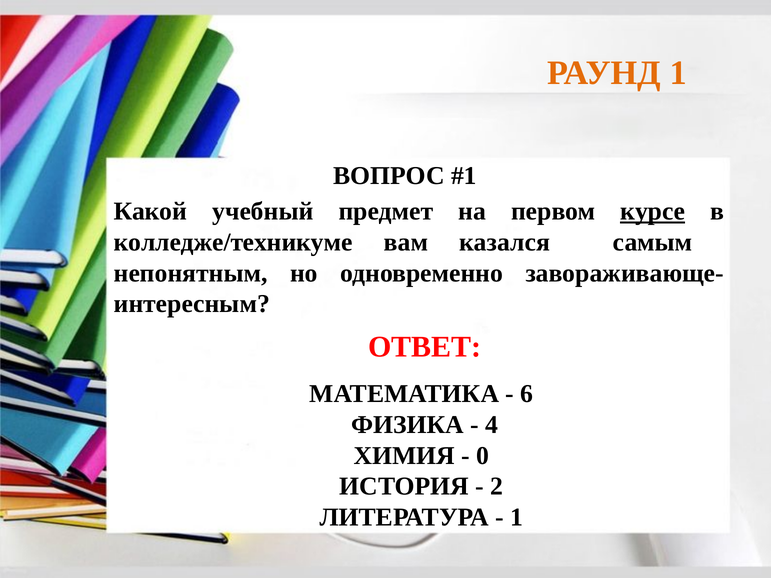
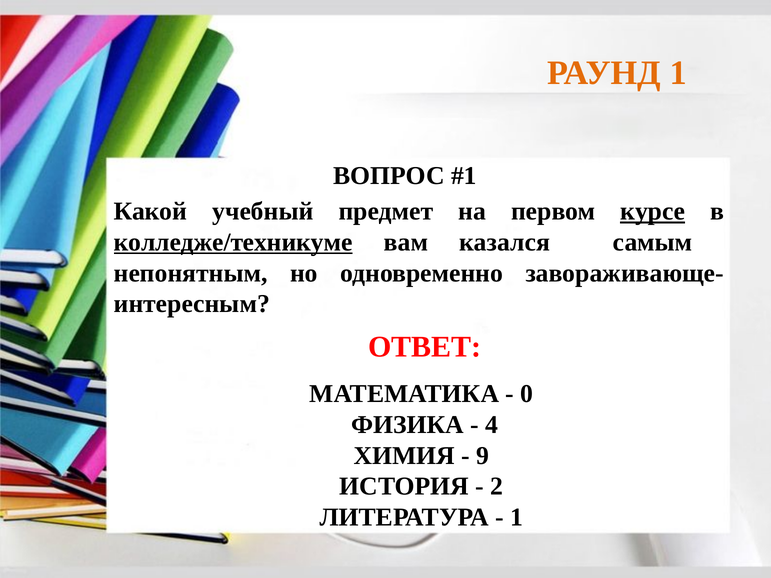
колледже/техникуме underline: none -> present (233, 242)
6: 6 -> 0 (527, 394)
0: 0 -> 9 (483, 456)
